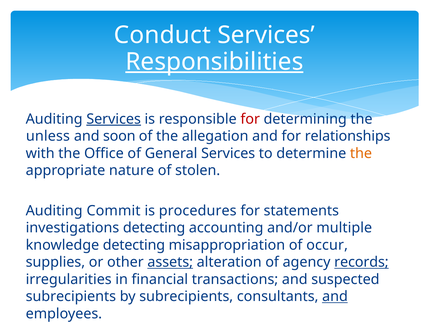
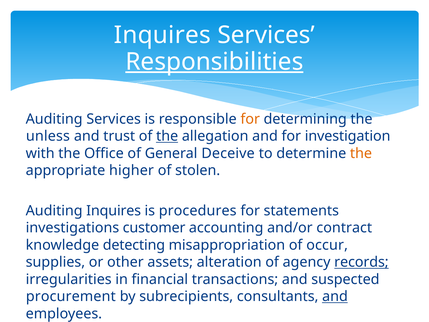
Conduct: Conduct -> Inquires (162, 35)
Services underline: present -> none (114, 119)
for colour: red -> orange (250, 119)
soon: soon -> trust (119, 136)
the underline: none -> present (167, 136)
relationships: relationships -> investigation (348, 136)
General Services: Services -> Deceive (228, 153)
nature: nature -> higher (131, 170)
Auditing Commit: Commit -> Inquires (114, 210)
investigations detecting: detecting -> customer (154, 228)
multiple: multiple -> contract (344, 228)
assets underline: present -> none (170, 262)
subrecipients: subrecipients -> procurement (71, 296)
